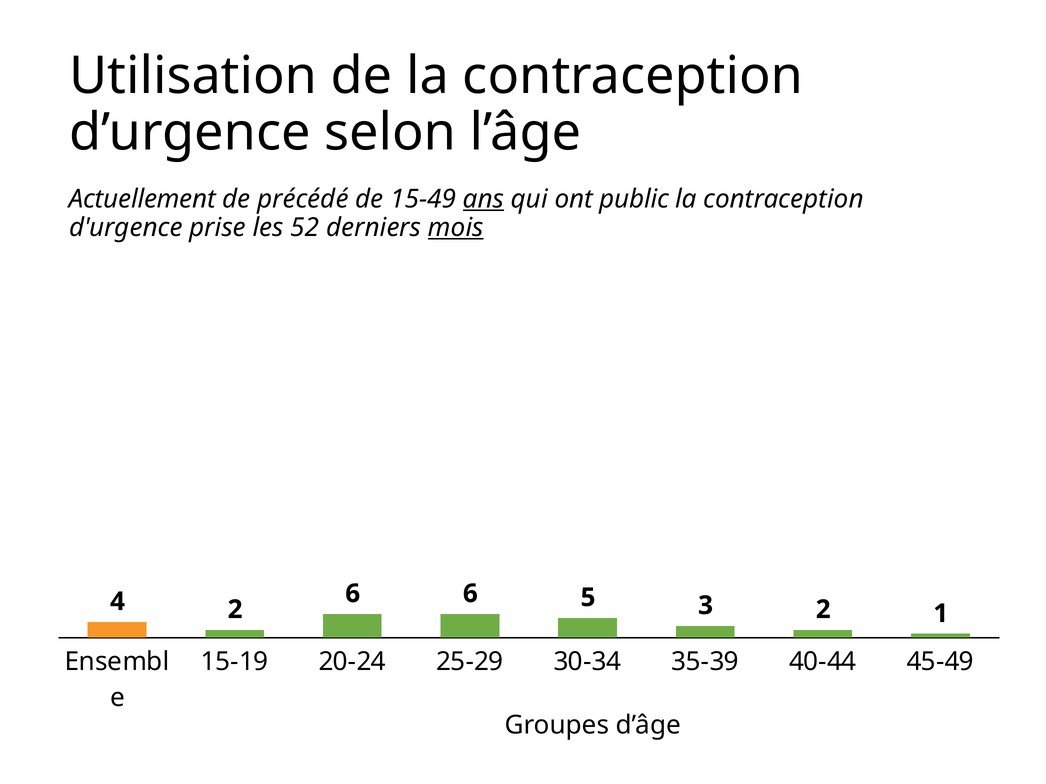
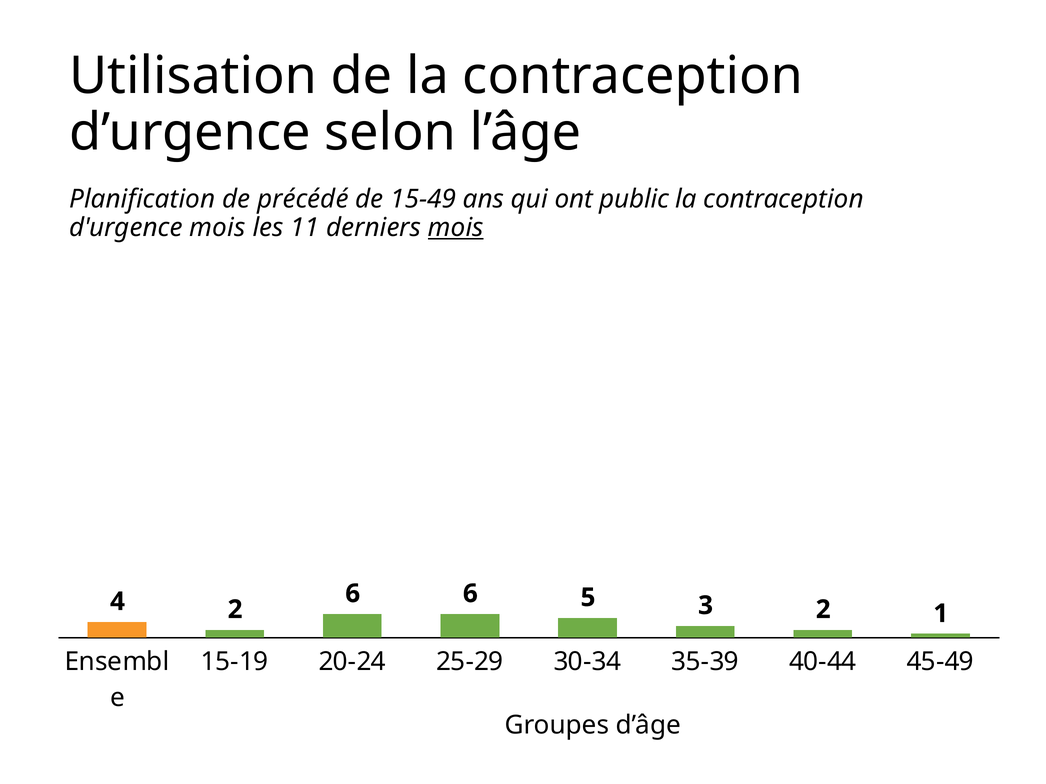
Actuellement: Actuellement -> Planification (142, 199)
ans underline: present -> none (483, 199)
d'urgence prise: prise -> mois (217, 228)
52: 52 -> 11 (305, 228)
